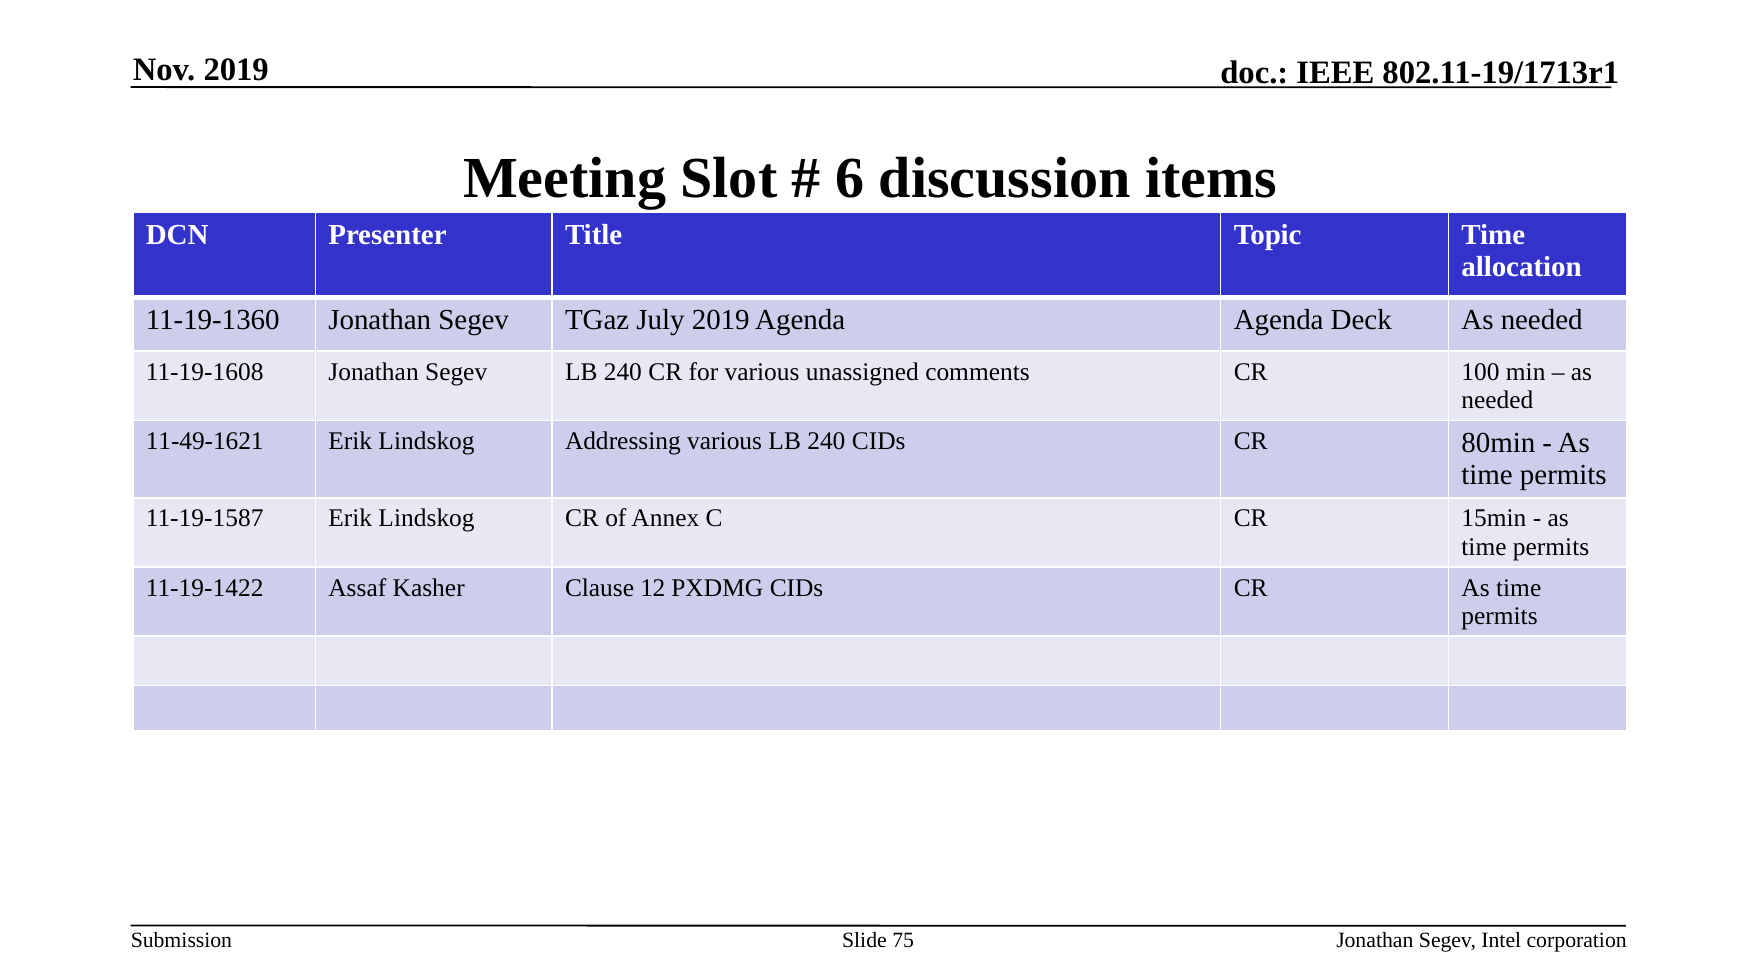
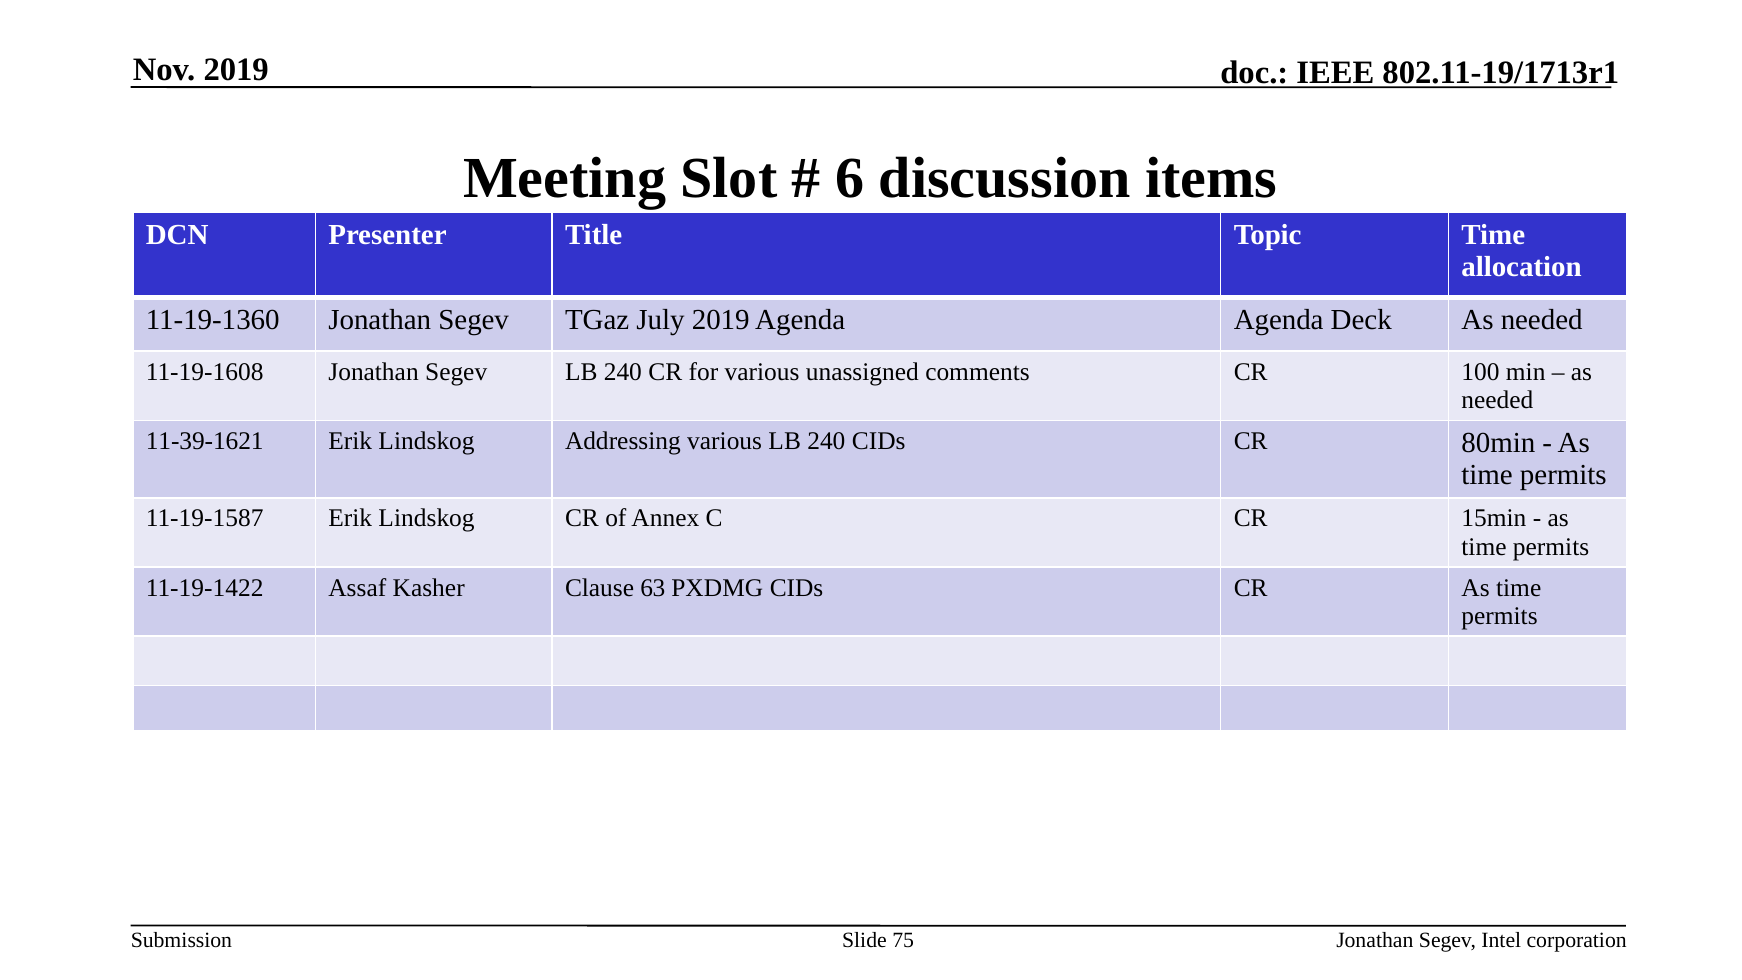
11-49-1621: 11-49-1621 -> 11-39-1621 (205, 441)
12: 12 -> 63 (653, 588)
